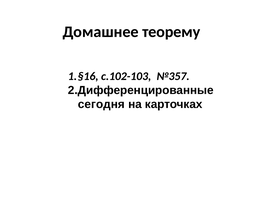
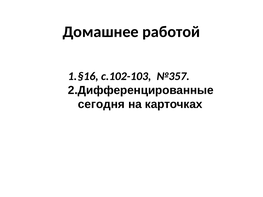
теорему: теорему -> работой (171, 32)
